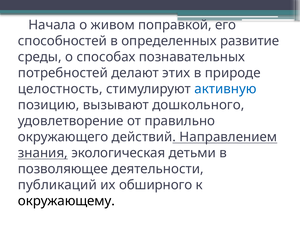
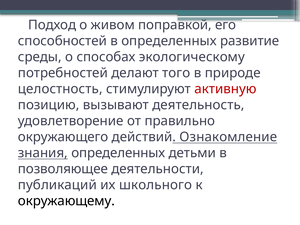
Начала: Начала -> Подход (52, 25)
познавательных: познавательных -> экологическому (192, 57)
этих: этих -> того (176, 73)
активную colour: blue -> red (225, 89)
дошкольного: дошкольного -> деятельность (198, 105)
Направлением: Направлением -> Ознакомление (228, 137)
знания экологическая: экологическая -> определенных (118, 153)
обширного: обширного -> школьного (156, 185)
